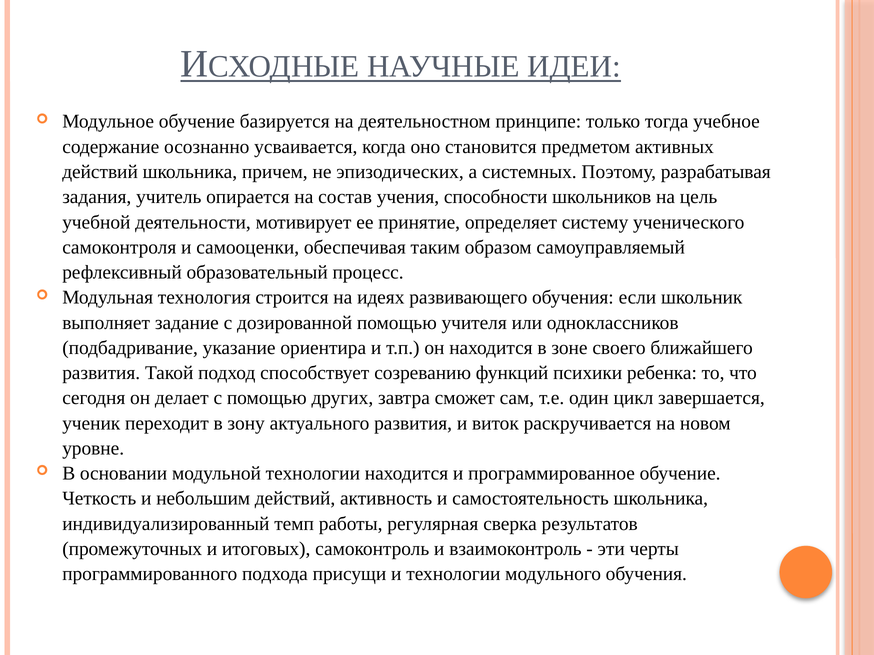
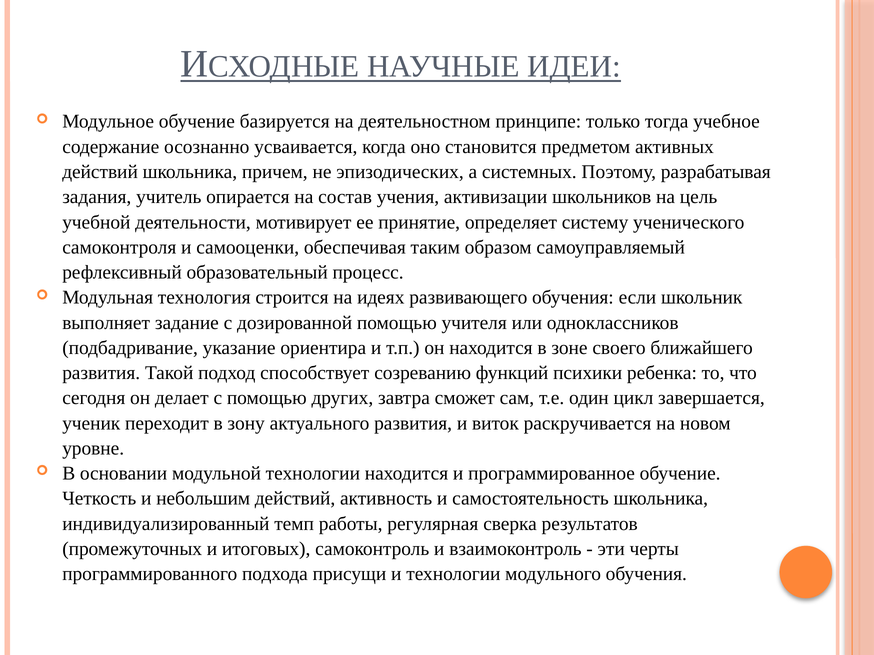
способности: способности -> активизации (496, 197)
